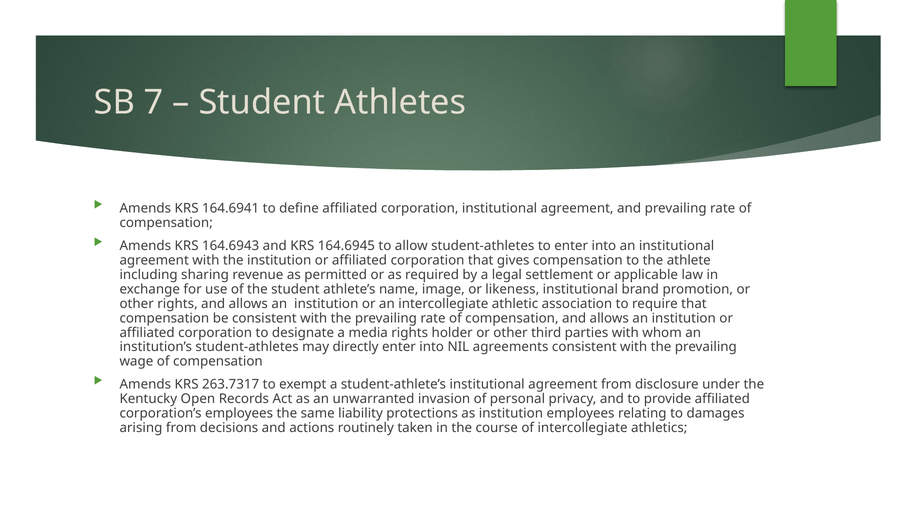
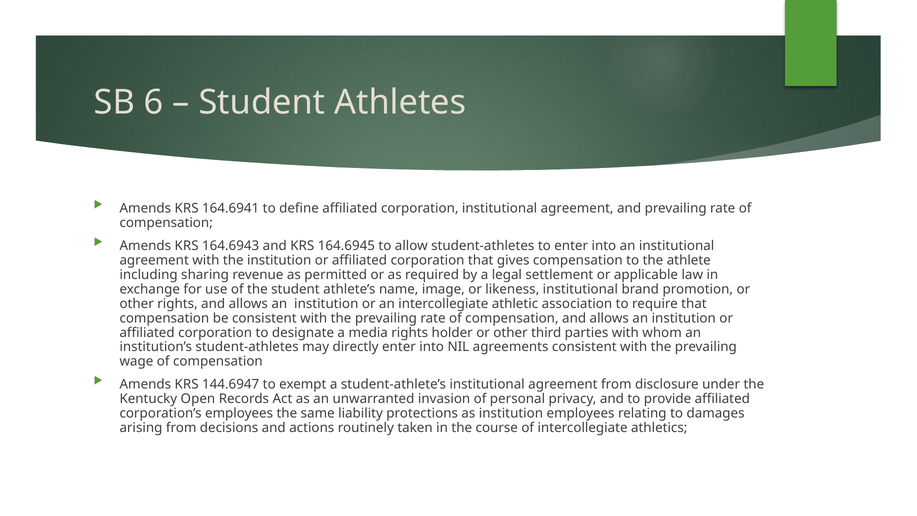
7: 7 -> 6 (154, 102)
263.7317: 263.7317 -> 144.6947 (231, 384)
